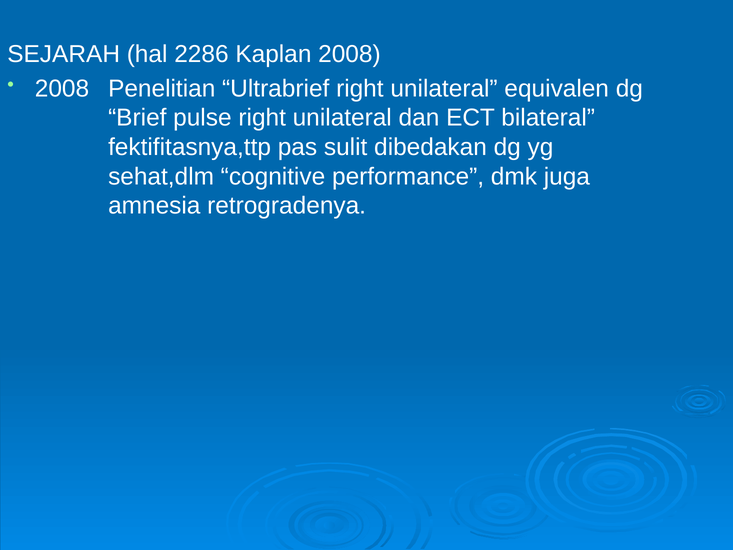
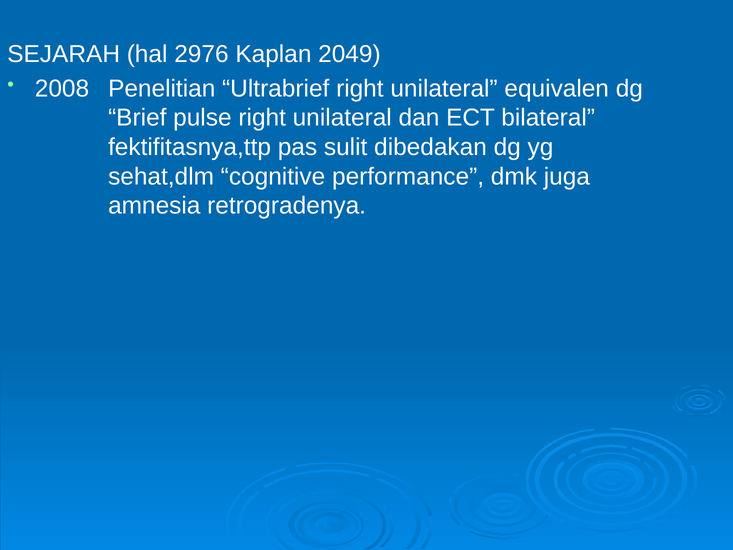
2286: 2286 -> 2976 (201, 54)
Kaplan 2008: 2008 -> 2049 (349, 54)
